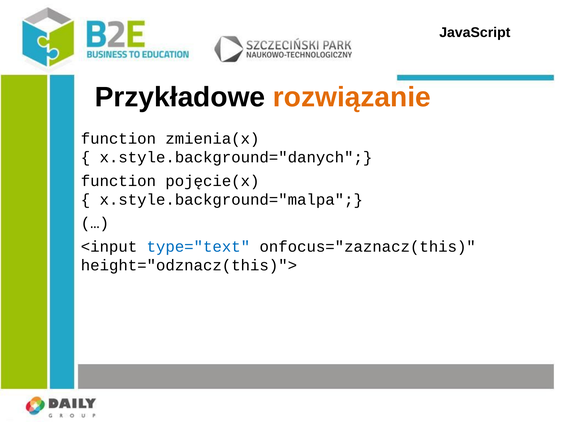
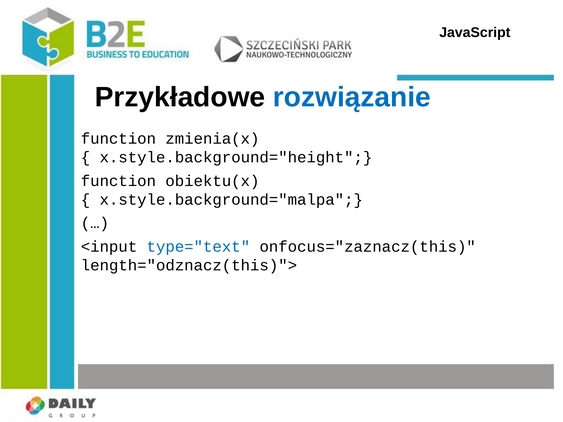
rozwiązanie colour: orange -> blue (352, 97)
x.style.background="danych: x.style.background="danych -> x.style.background="height (236, 157)
pojęcie(x: pojęcie(x -> obiektu(x (212, 181)
height="odznacz(this)">: height="odznacz(this)"> -> length="odznacz(this)"> (189, 265)
